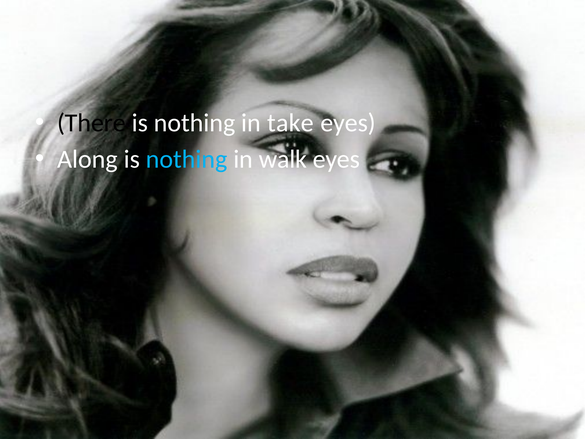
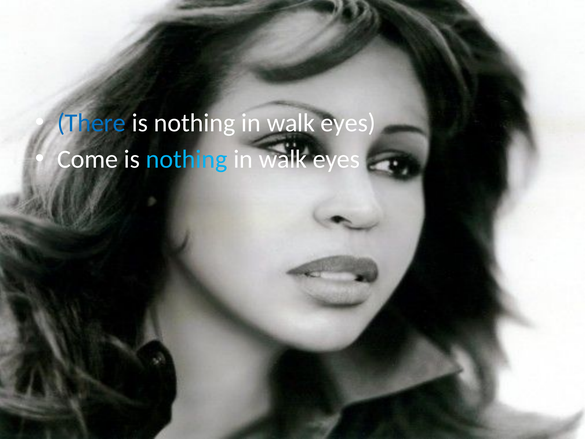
There colour: black -> blue (91, 123)
take: take -> walk (291, 123)
Along: Along -> Come (88, 159)
